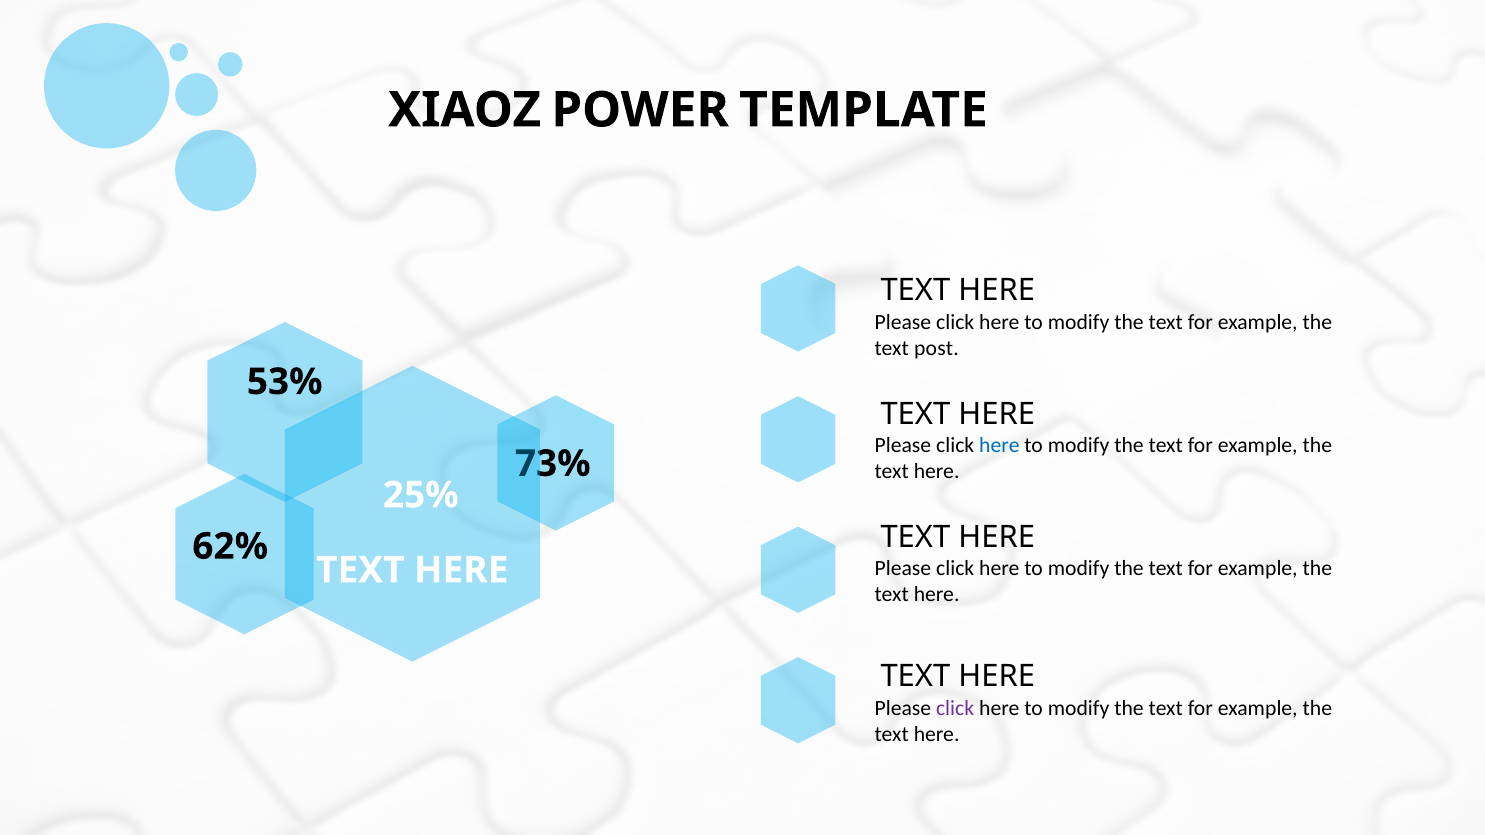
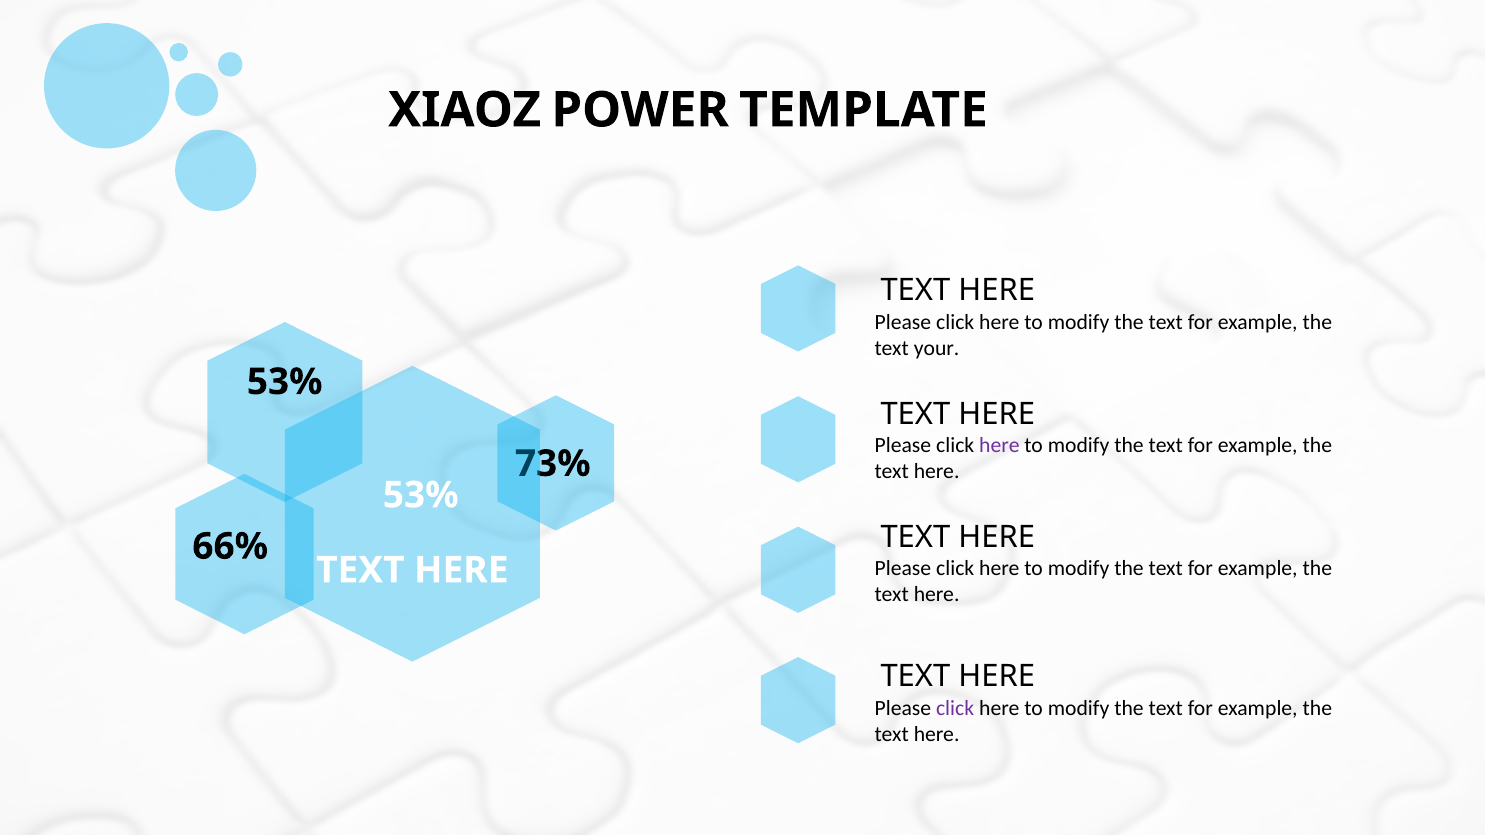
post: post -> your (937, 348)
here colour: blue -> purple (999, 446)
25%: 25% -> 53% (421, 495)
62%: 62% -> 66% (230, 547)
